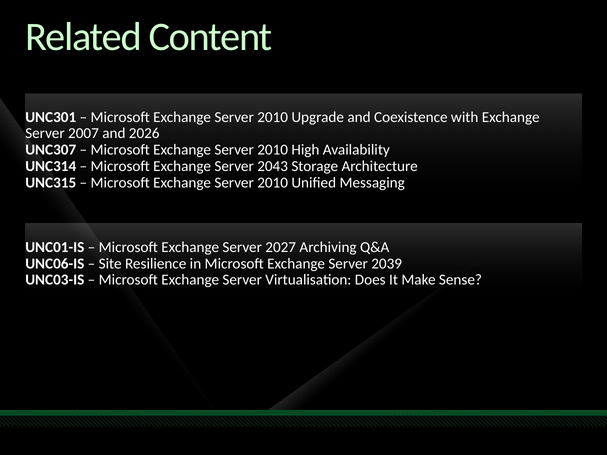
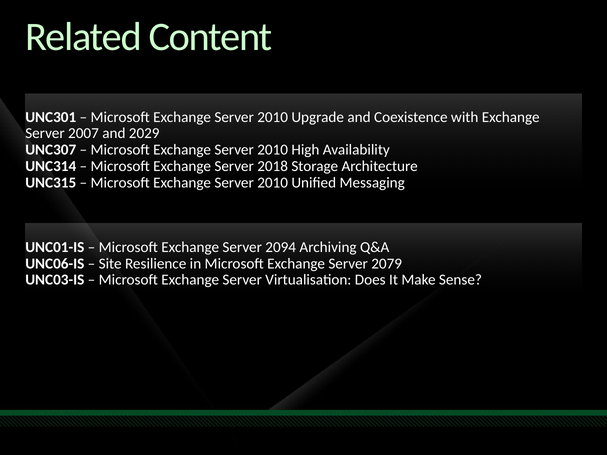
2026: 2026 -> 2029 (144, 134)
2043: 2043 -> 2018 (273, 166)
2027: 2027 -> 2094 (281, 247)
2039: 2039 -> 2079 (387, 264)
